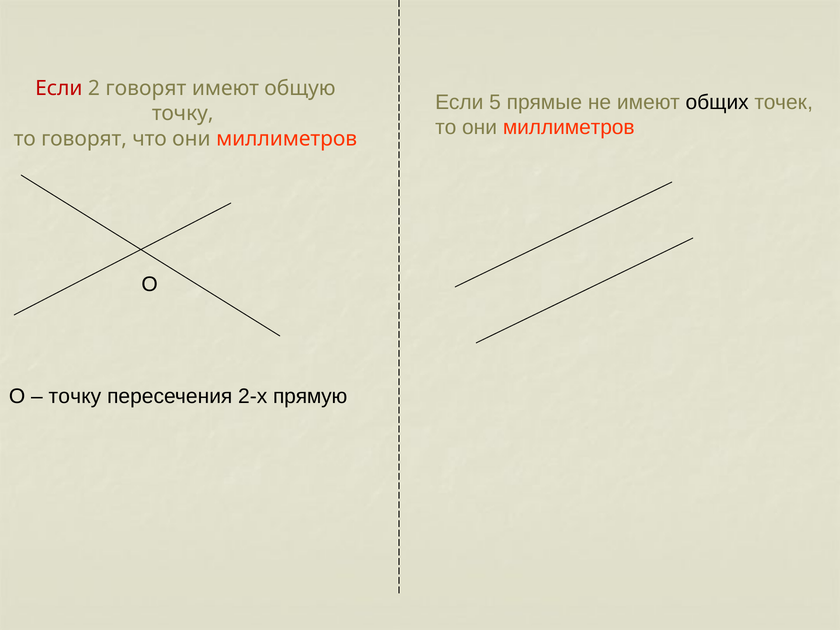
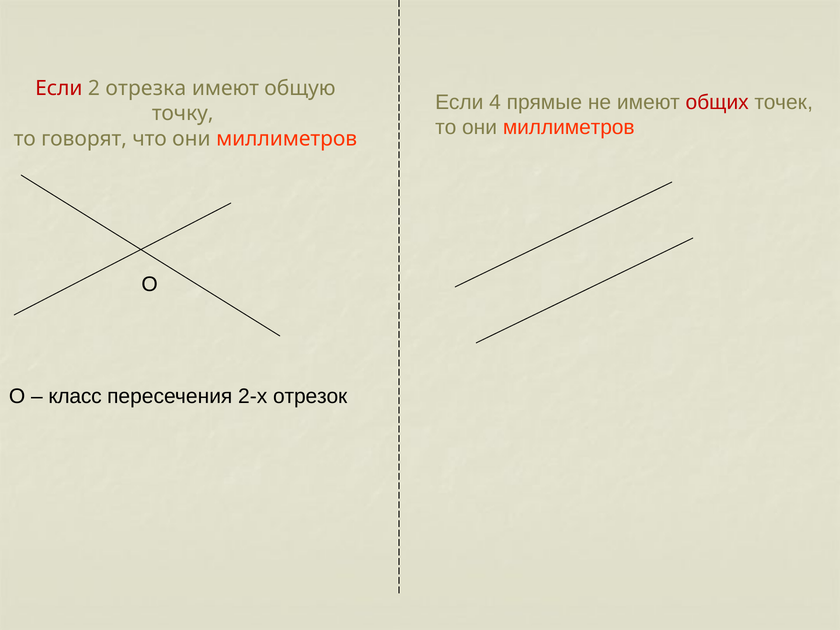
2 говорят: говорят -> отрезка (146, 88)
5: 5 -> 4 (495, 102)
общих colour: black -> red (717, 102)
точку: точку -> класс (75, 396)
прямую: прямую -> отрезок (310, 396)
